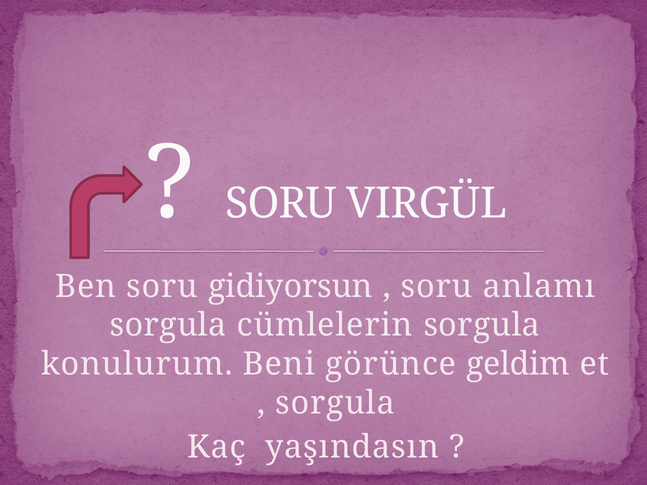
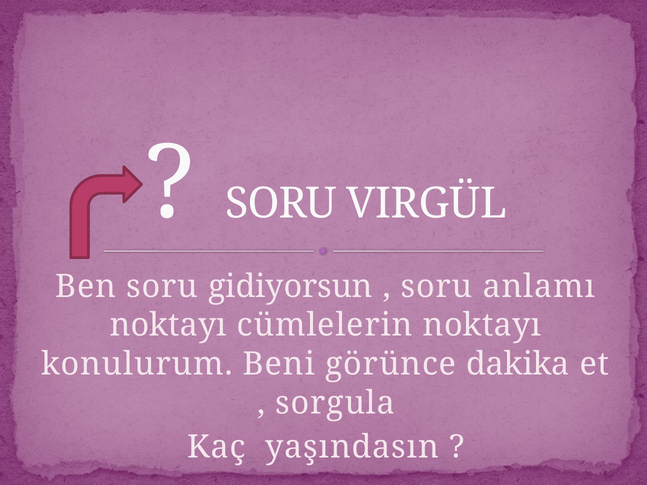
sorgula: sorgula -> noktayı (168, 325)
cümlelerin sorgula: sorgula -> noktayı (482, 325)
geldim: geldim -> dakika (518, 364)
